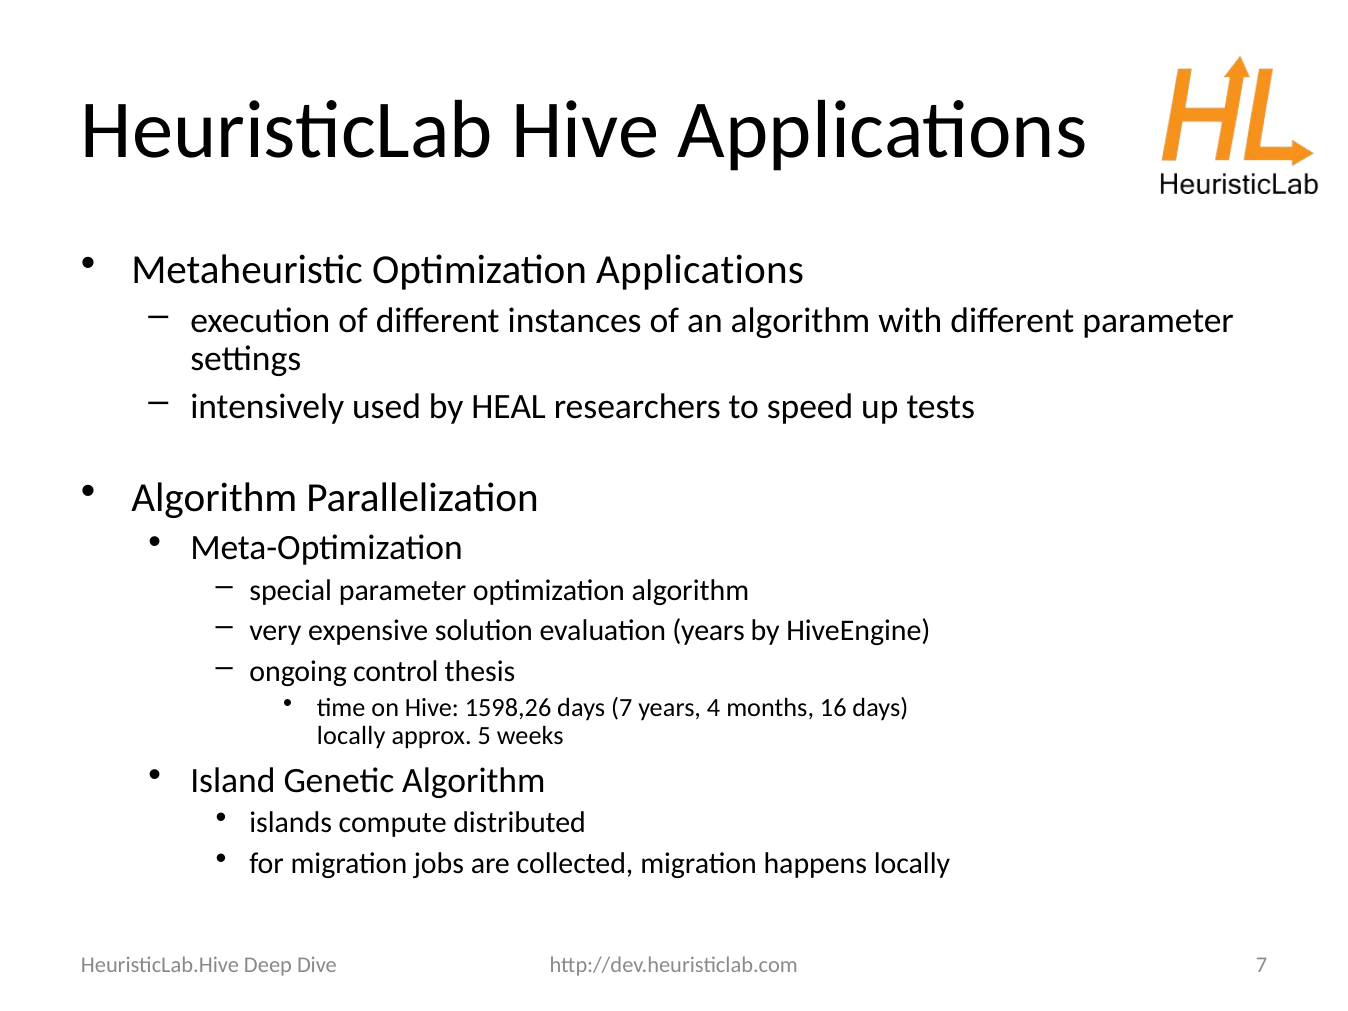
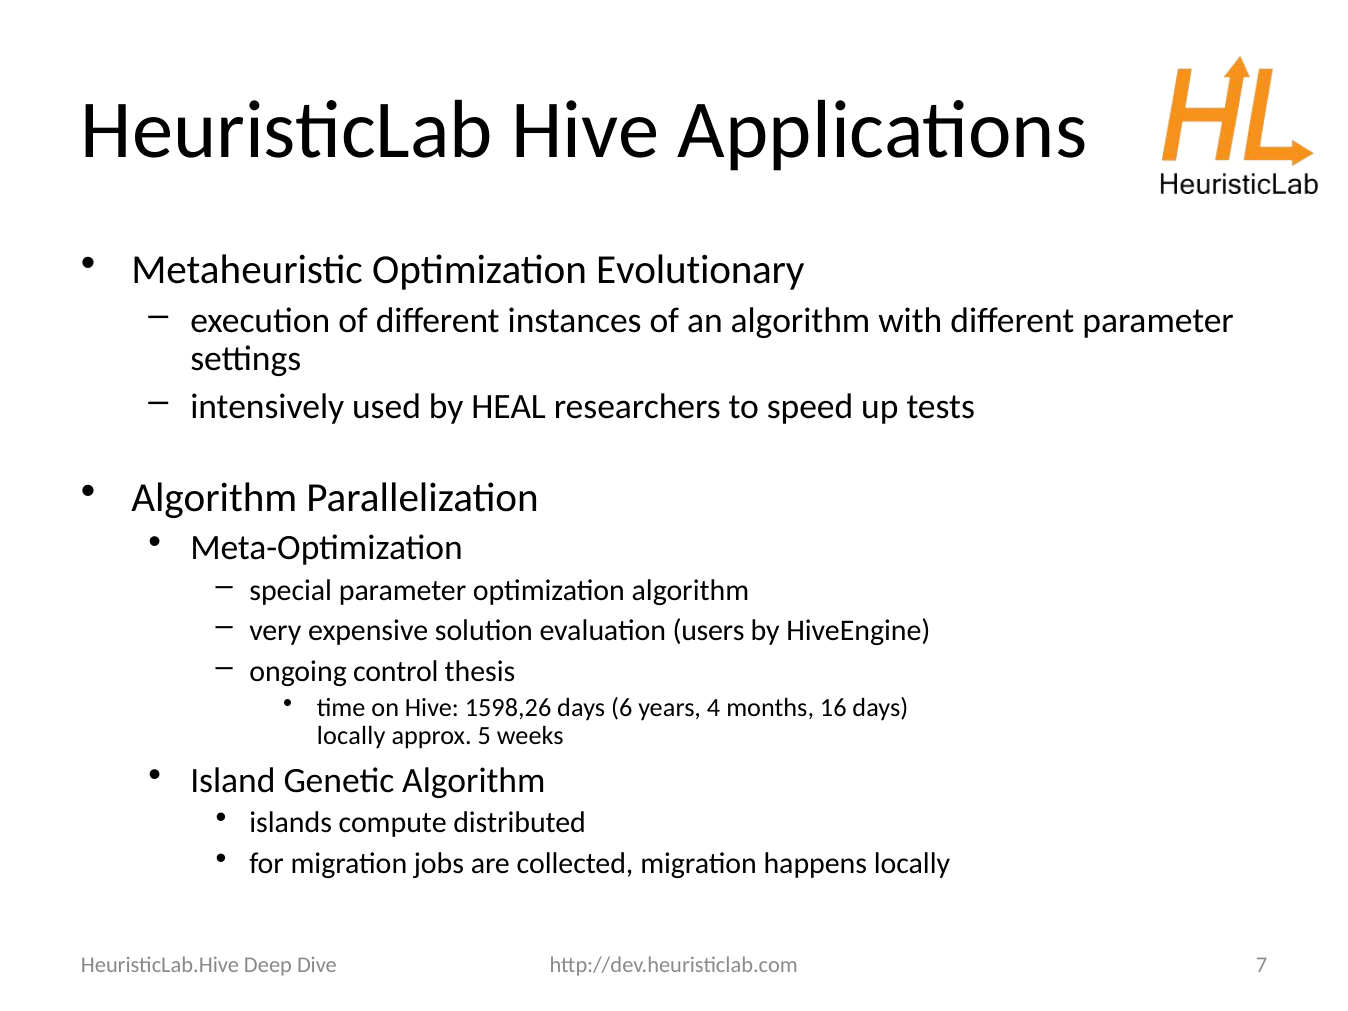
Optimization Applications: Applications -> Evolutionary (700, 270)
evaluation years: years -> users (708, 631)
days 7: 7 -> 6 (622, 708)
